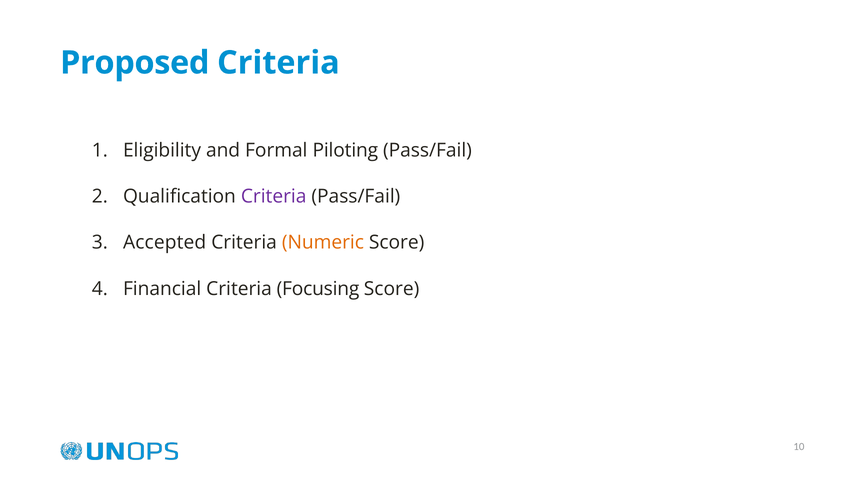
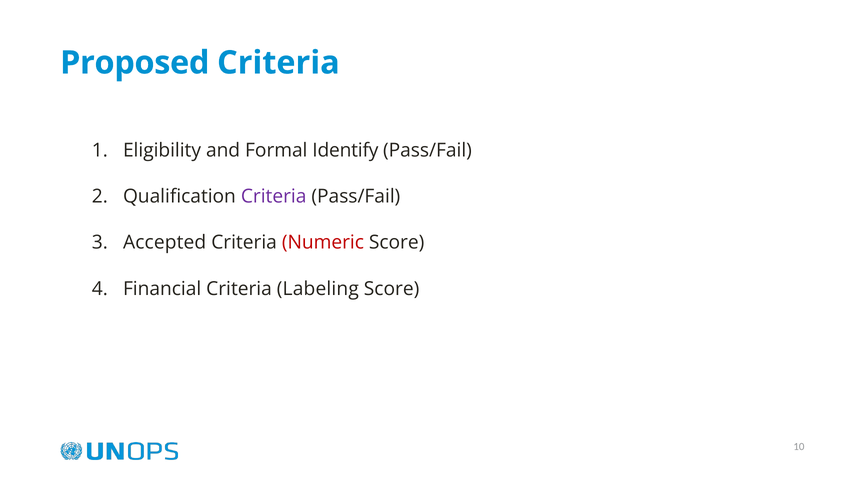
Piloting: Piloting -> Identify (345, 150)
Numeric colour: orange -> red (323, 242)
Focusing: Focusing -> Labeling (318, 289)
